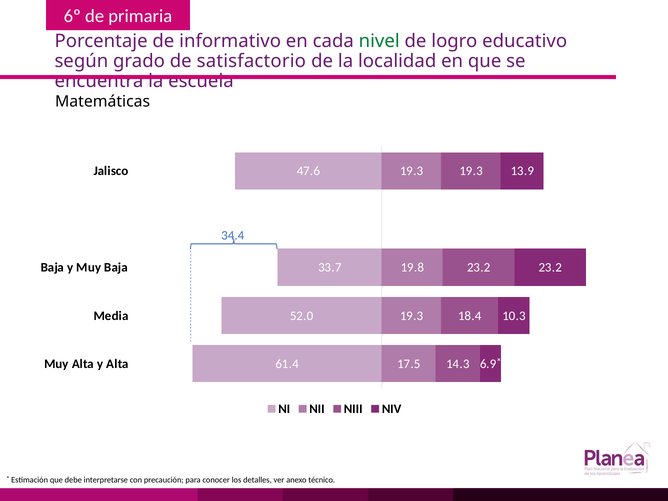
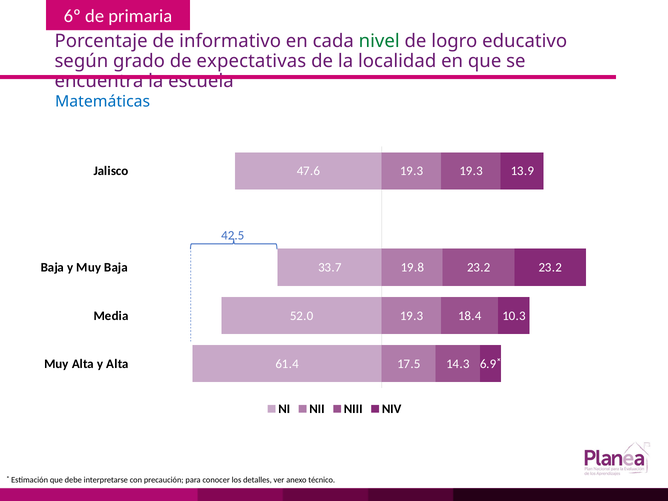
satisfactorio: satisfactorio -> expectativas (251, 61)
Matemáticas colour: black -> blue (103, 102)
34.4: 34.4 -> 42.5 (233, 235)
